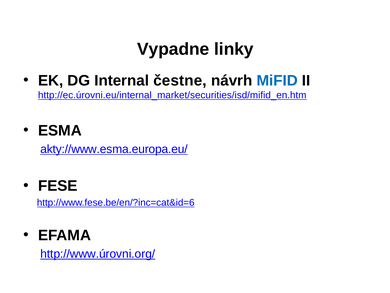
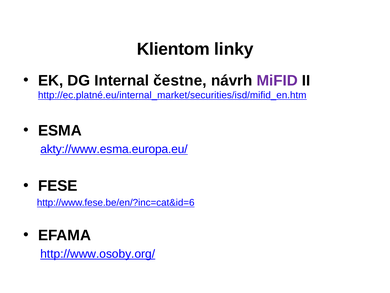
Vypadne: Vypadne -> Klientom (173, 49)
MiFID colour: blue -> purple (277, 80)
http://ec.úrovni.eu/internal_market/securities/isd/mifid_en.htm: http://ec.úrovni.eu/internal_market/securities/isd/mifid_en.htm -> http://ec.platné.eu/internal_market/securities/isd/mifid_en.htm (172, 95)
http://www.úrovni.org/: http://www.úrovni.org/ -> http://www.osoby.org/ (98, 253)
